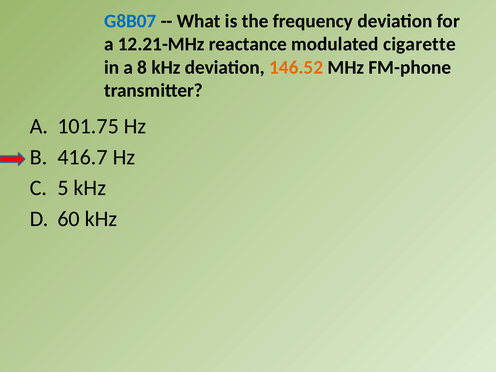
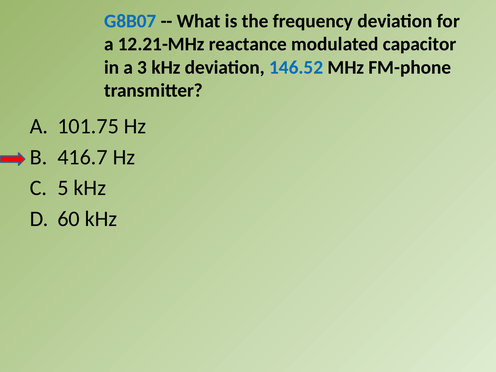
cigarette: cigarette -> capacitor (420, 44)
8: 8 -> 3 (142, 67)
146.52 colour: orange -> blue (296, 67)
